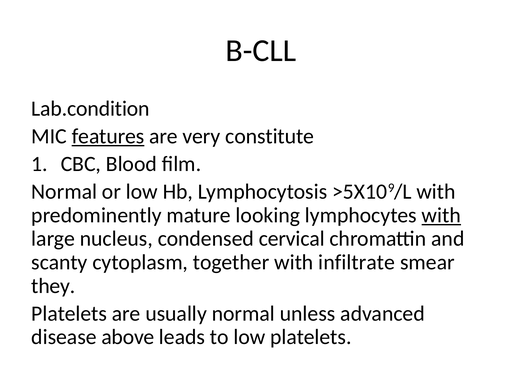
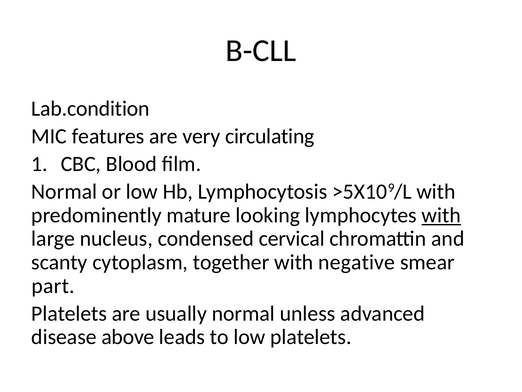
features underline: present -> none (108, 136)
constitute: constitute -> circulating (270, 136)
infiltrate: infiltrate -> negative (357, 262)
they: they -> part (53, 285)
